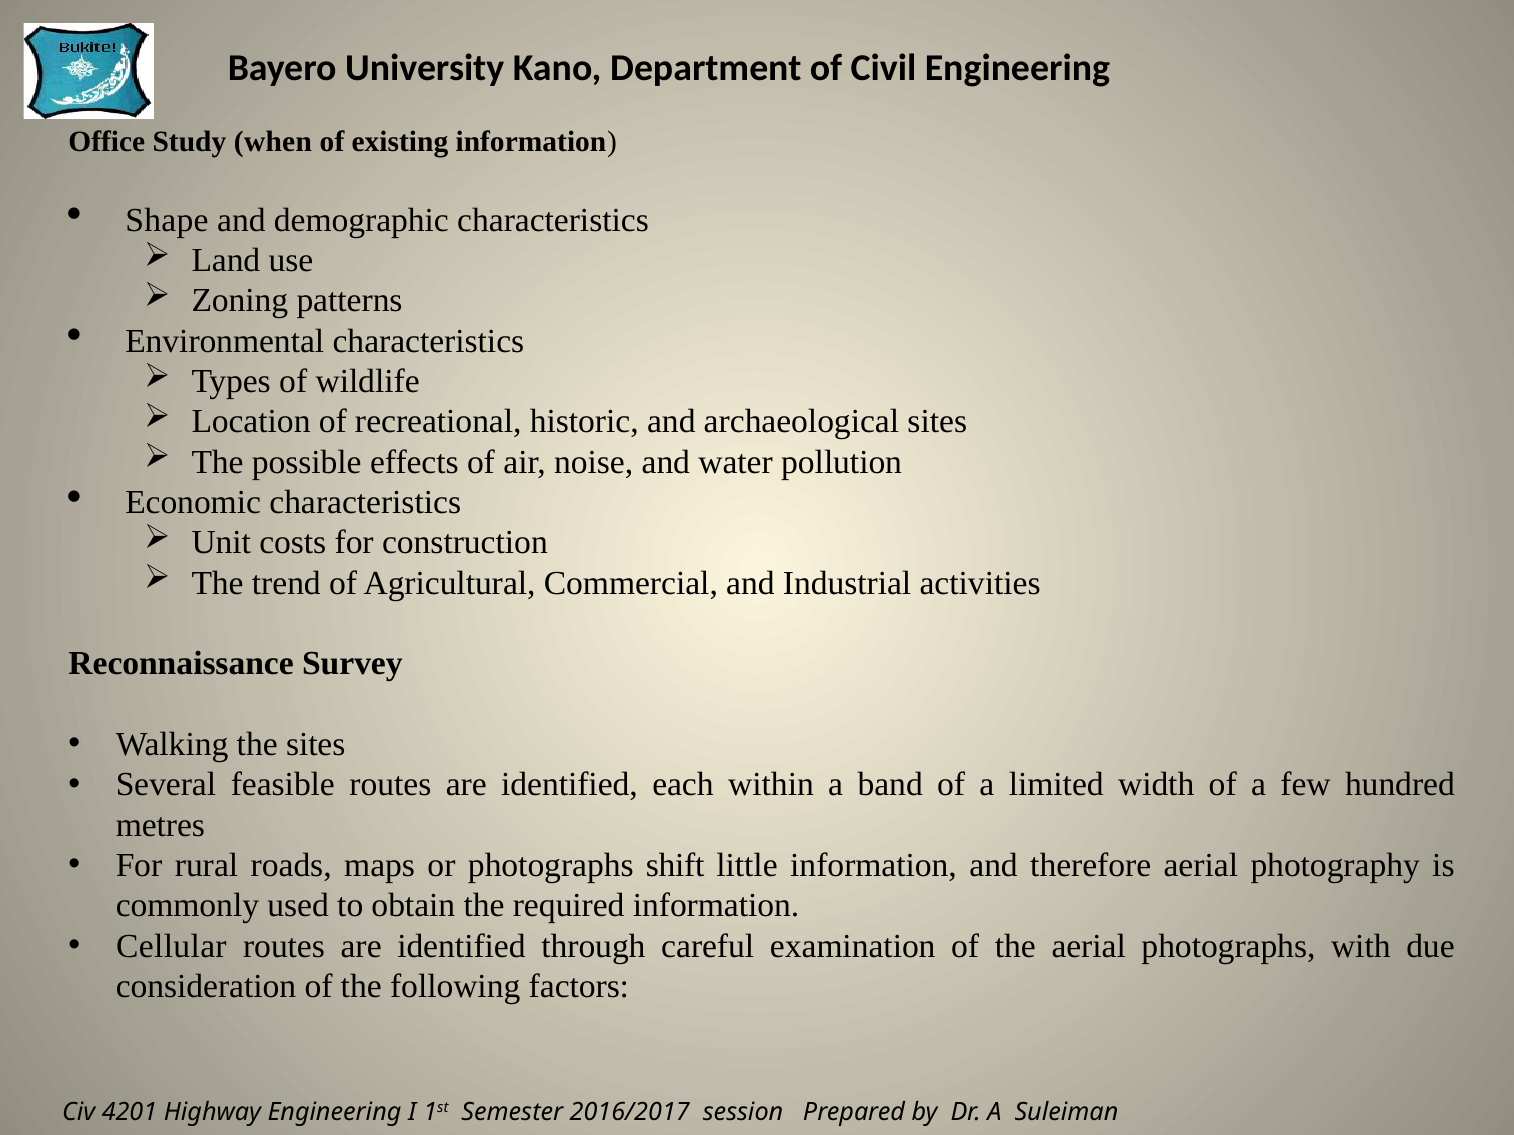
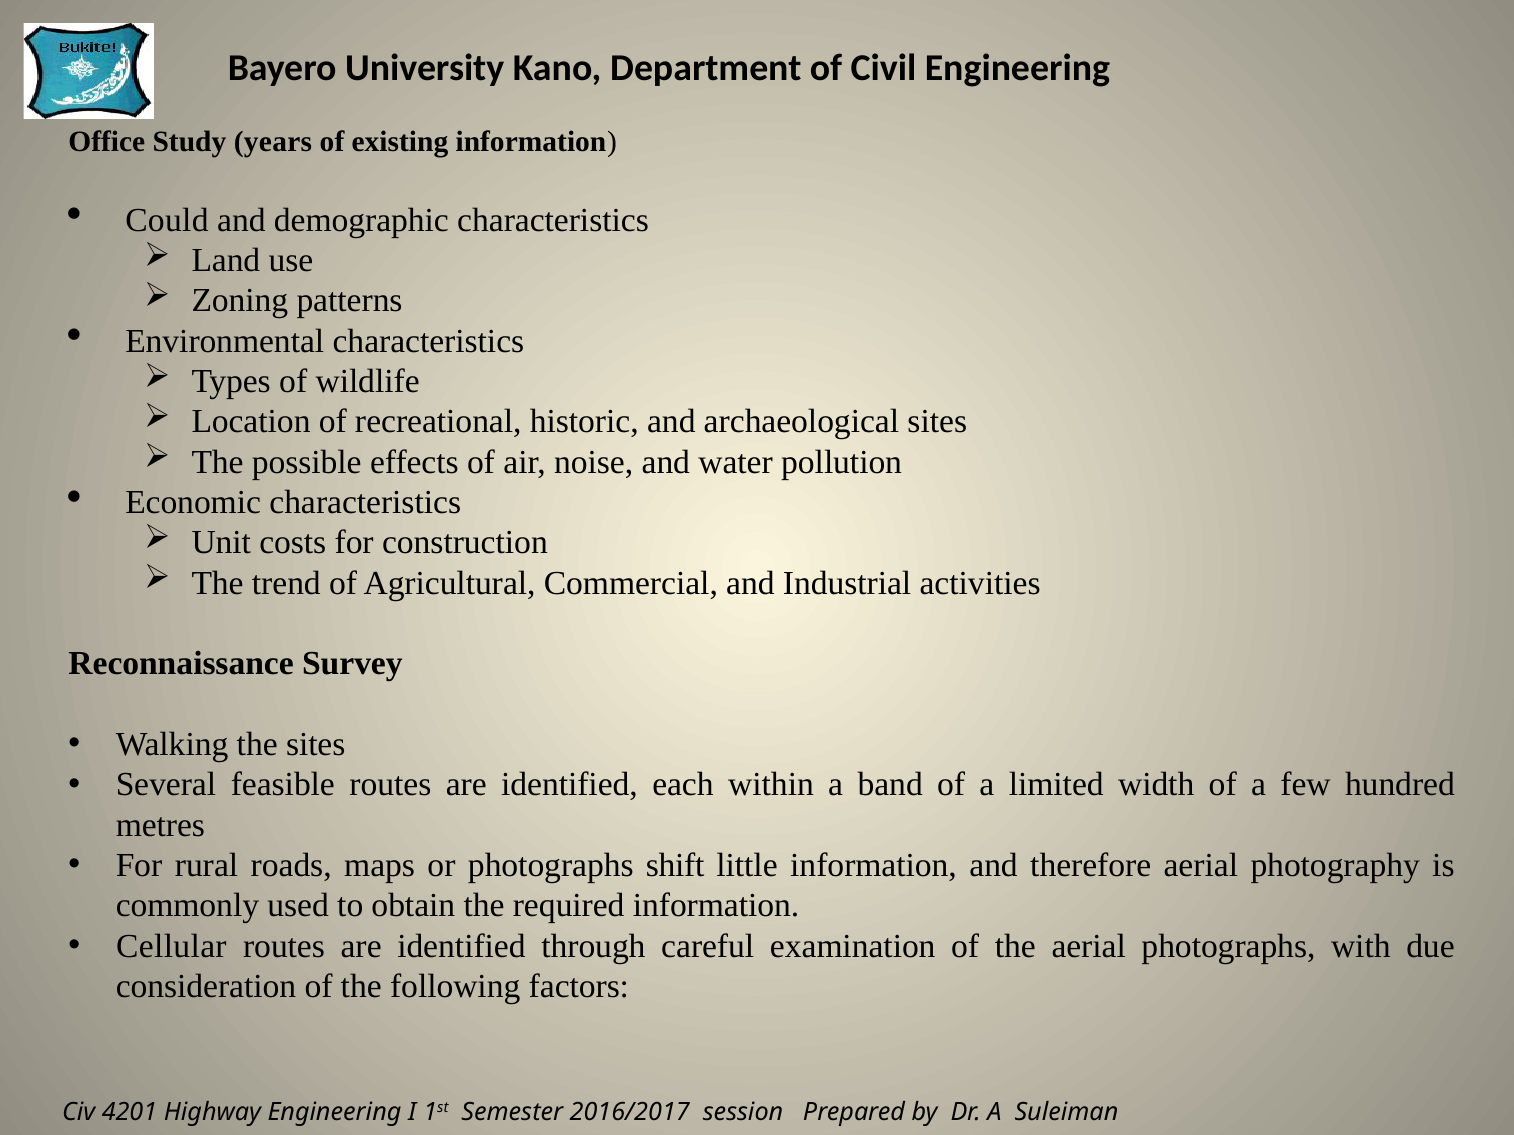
when: when -> years (273, 142)
Shape: Shape -> Could (167, 220)
